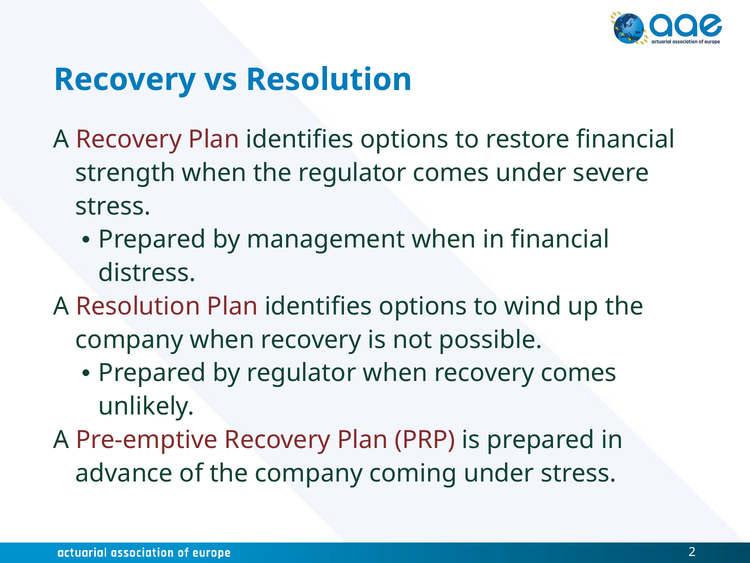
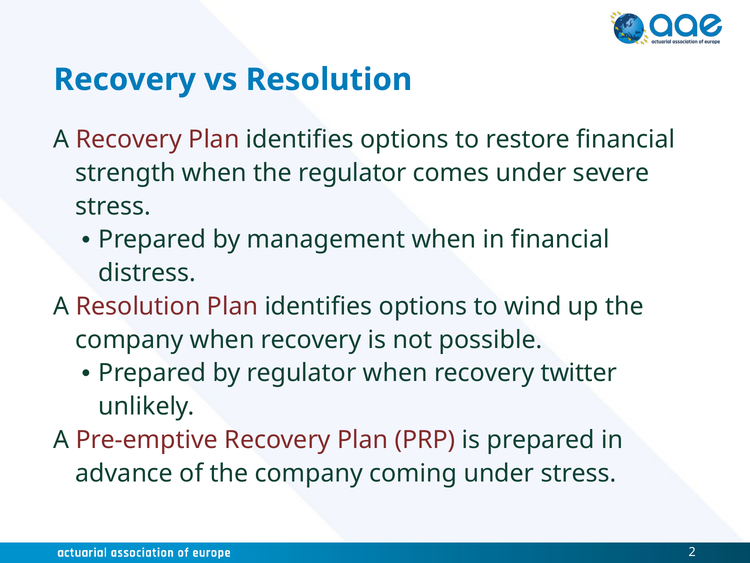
recovery comes: comes -> twitter (579, 373)
